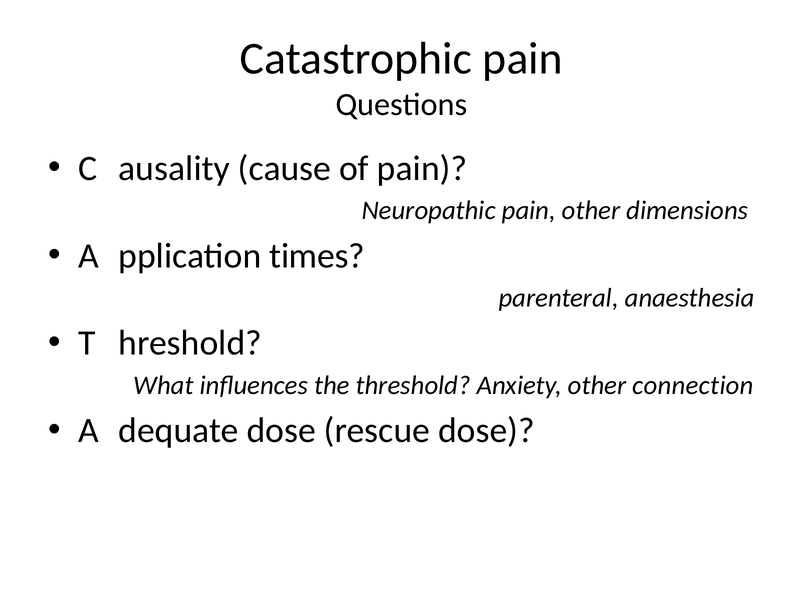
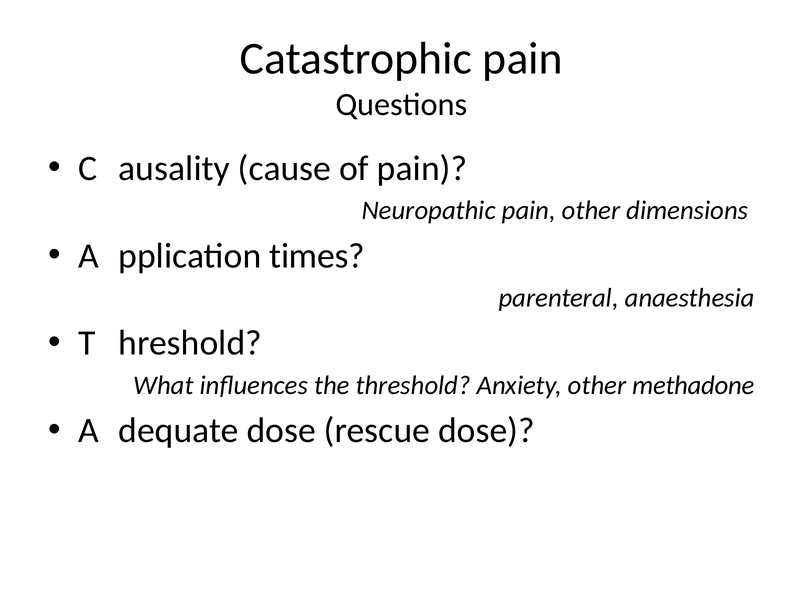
connection: connection -> methadone (693, 386)
